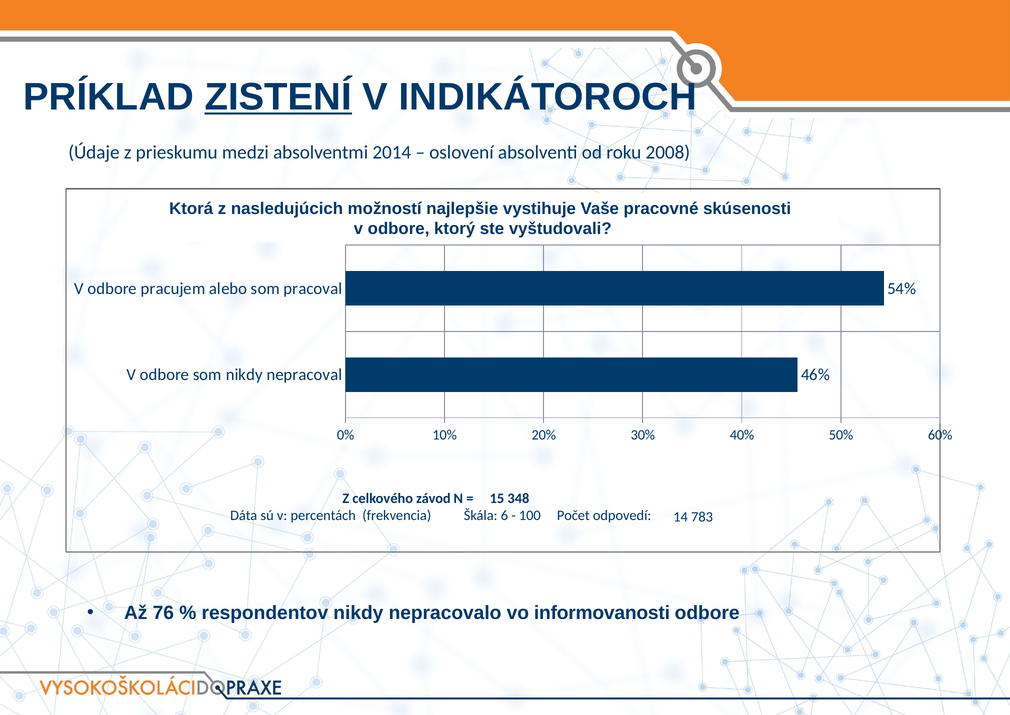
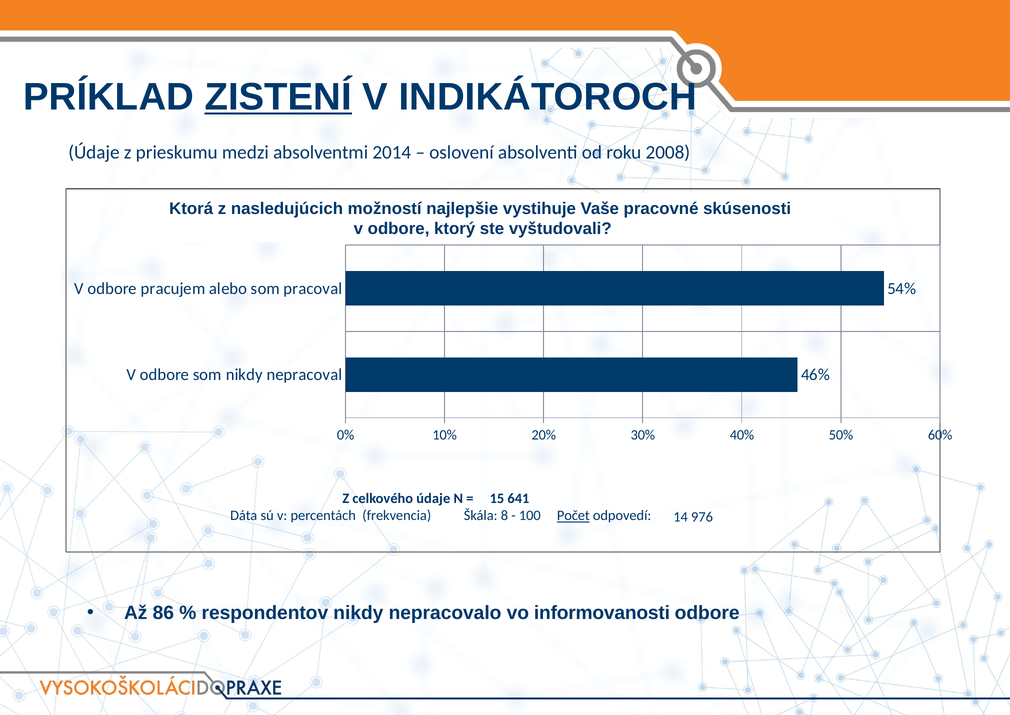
celkového závod: závod -> údaje (433, 498)
348: 348 -> 641 (518, 498)
6: 6 -> 8 (504, 515)
Počet underline: none -> present (573, 515)
783: 783 -> 976 (702, 517)
76: 76 -> 86 (163, 612)
